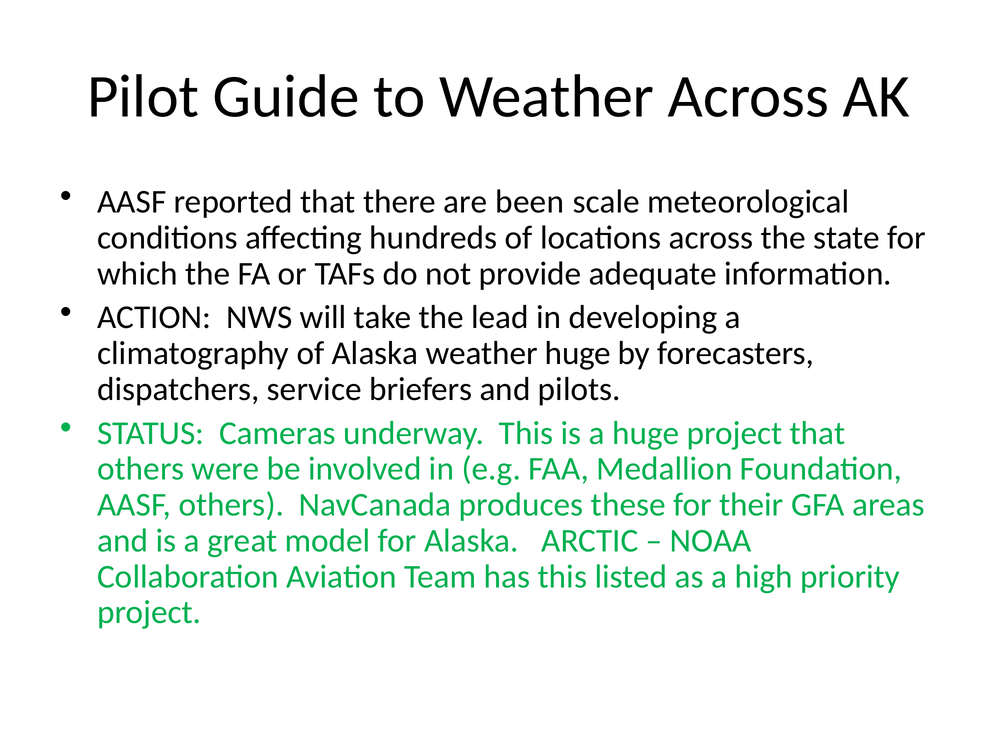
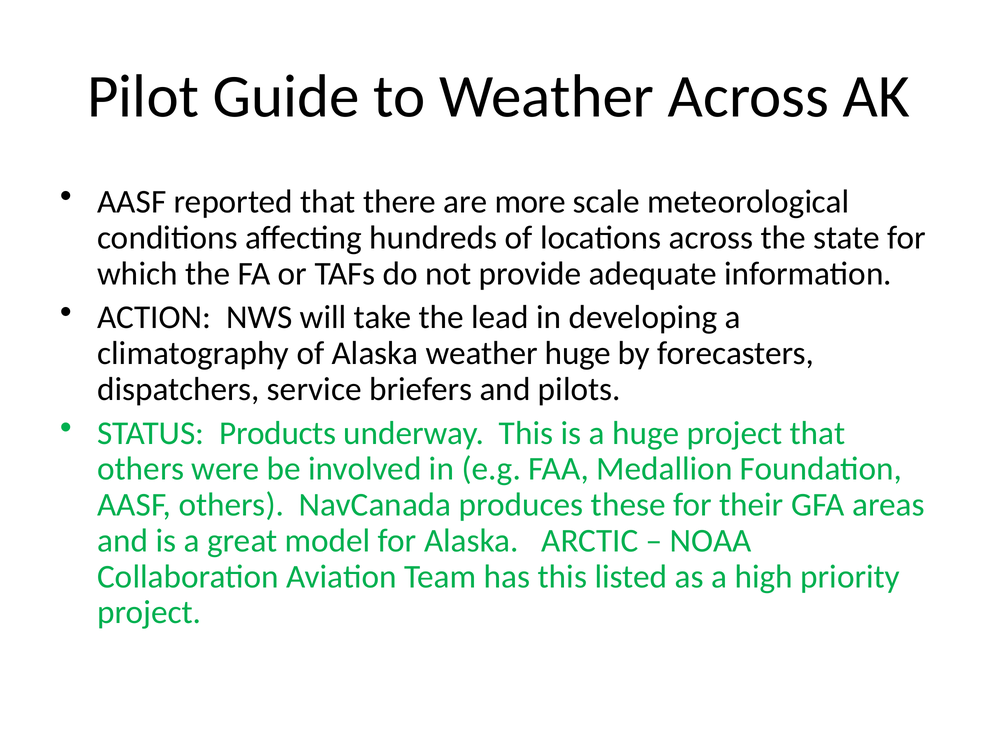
been: been -> more (530, 202)
Cameras: Cameras -> Products (278, 433)
